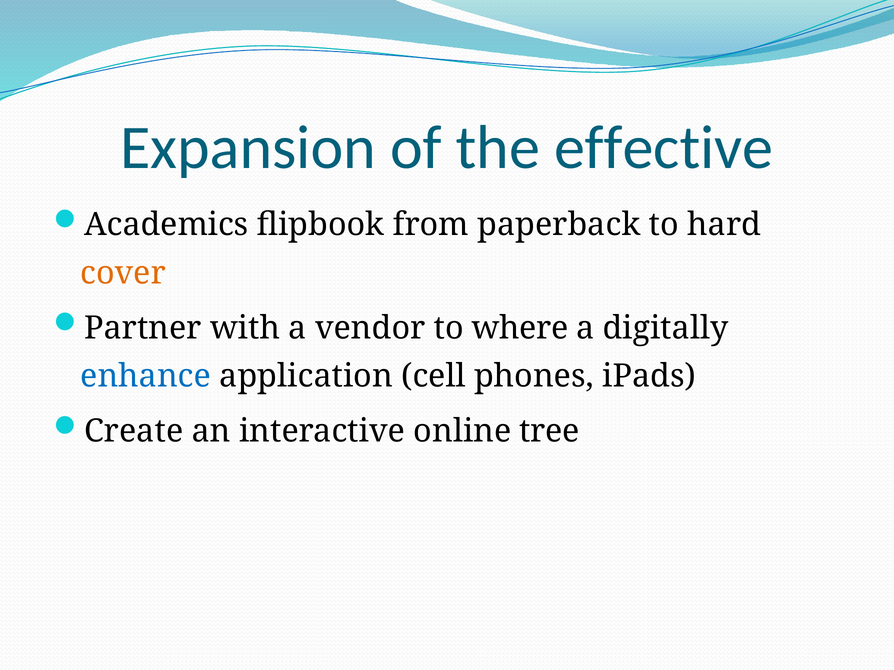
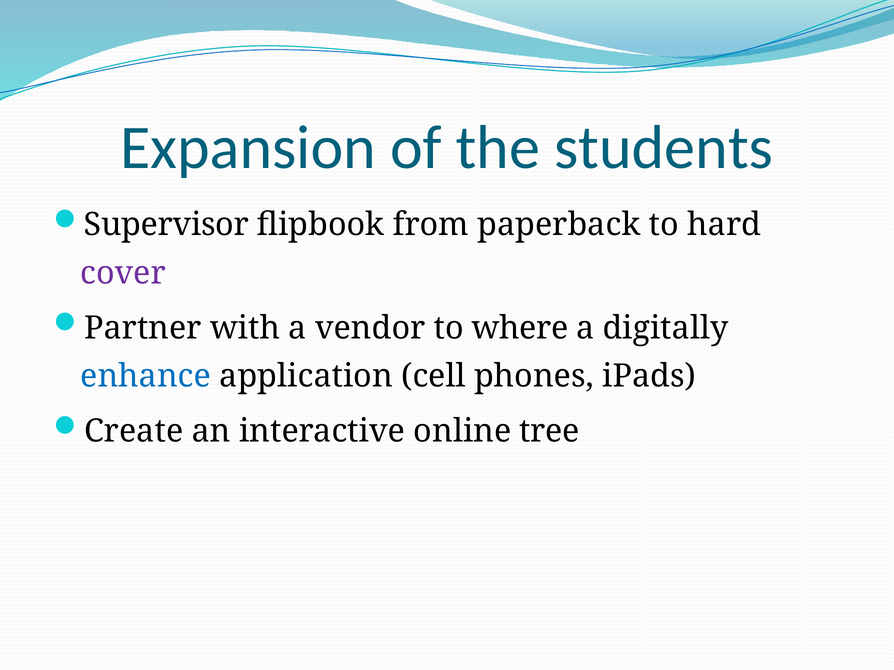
effective: effective -> students (664, 148)
Academics: Academics -> Supervisor (166, 225)
cover colour: orange -> purple (123, 273)
